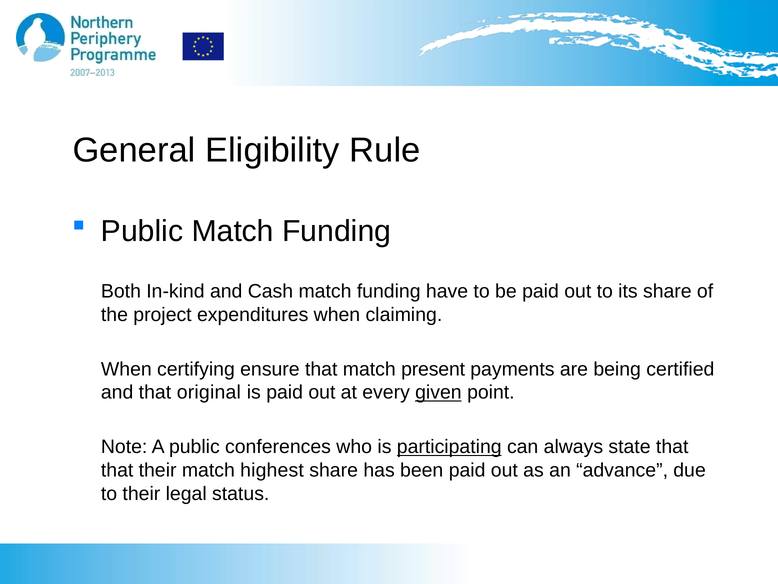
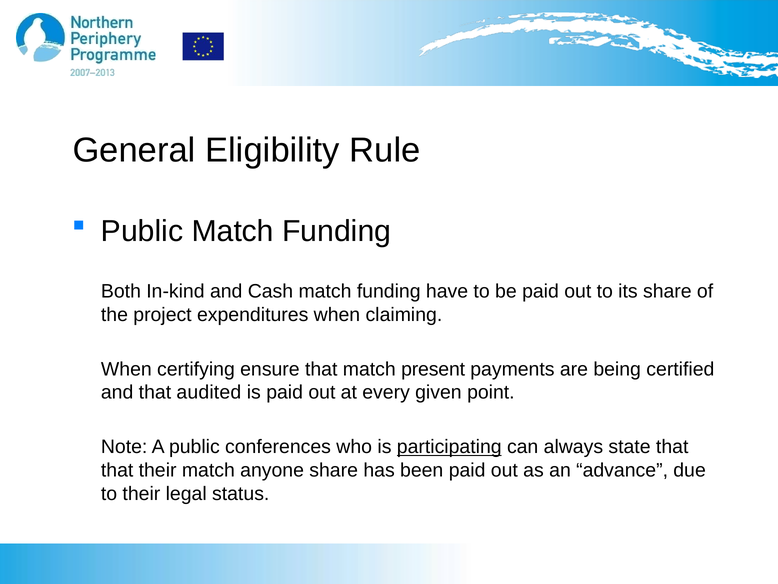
original: original -> audited (209, 392)
given underline: present -> none (438, 392)
highest: highest -> anyone (272, 470)
